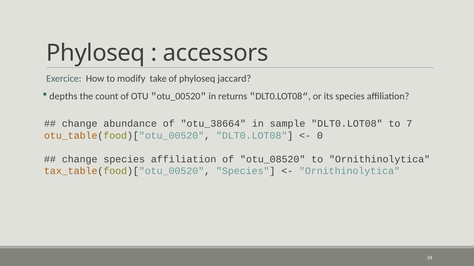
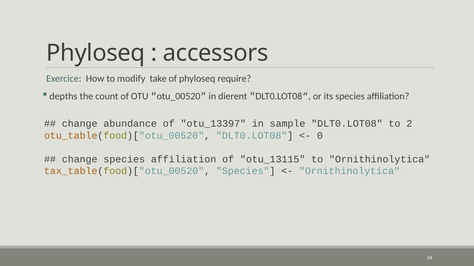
jaccard: jaccard -> require (234, 79)
returns: returns -> dierent (233, 96)
otu_38664: otu_38664 -> otu_13397 (213, 124)
7: 7 -> 2 (409, 124)
otu_08520: otu_08520 -> otu_13115 (273, 160)
